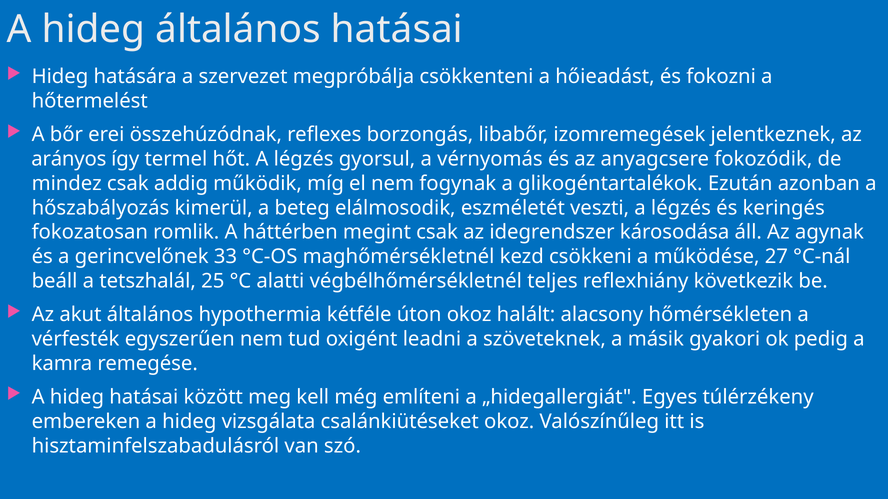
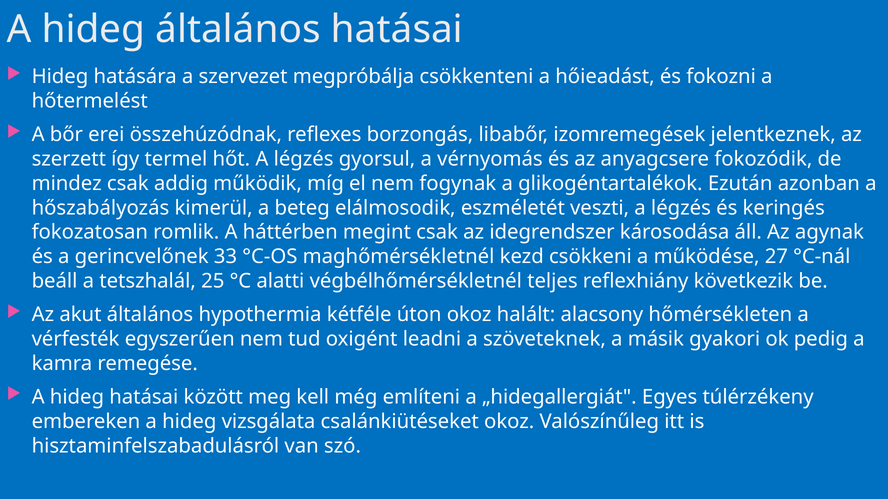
arányos: arányos -> szerzett (69, 159)
